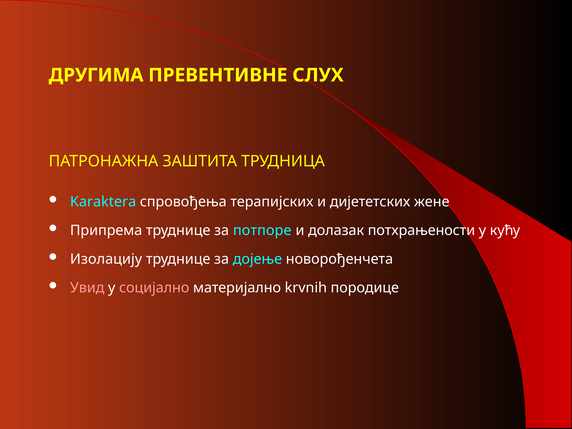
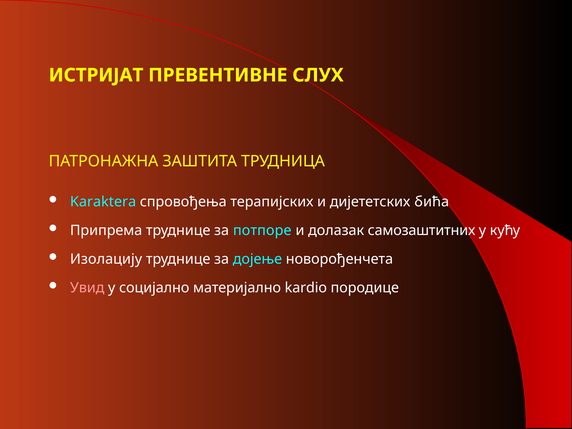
ДРУГИМА: ДРУГИМА -> ИСТРИЈАТ (96, 75)
жене: жене -> бића (432, 202)
потхрањености: потхрањености -> самозаштитних (422, 230)
социјално colour: pink -> white (154, 288)
krvnih: krvnih -> kardio (306, 288)
